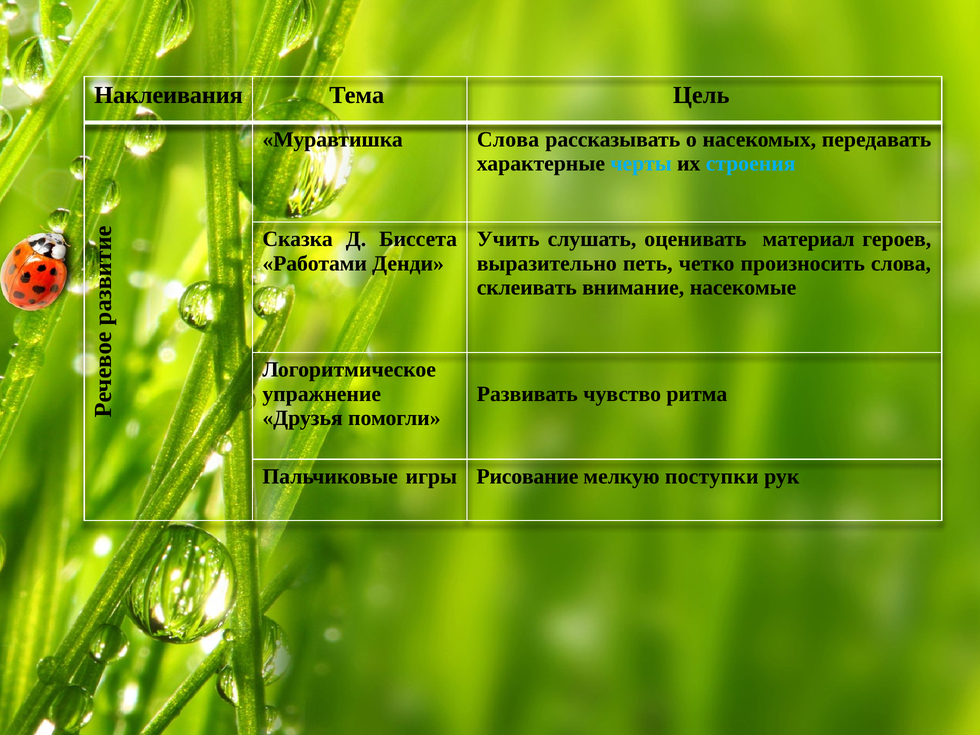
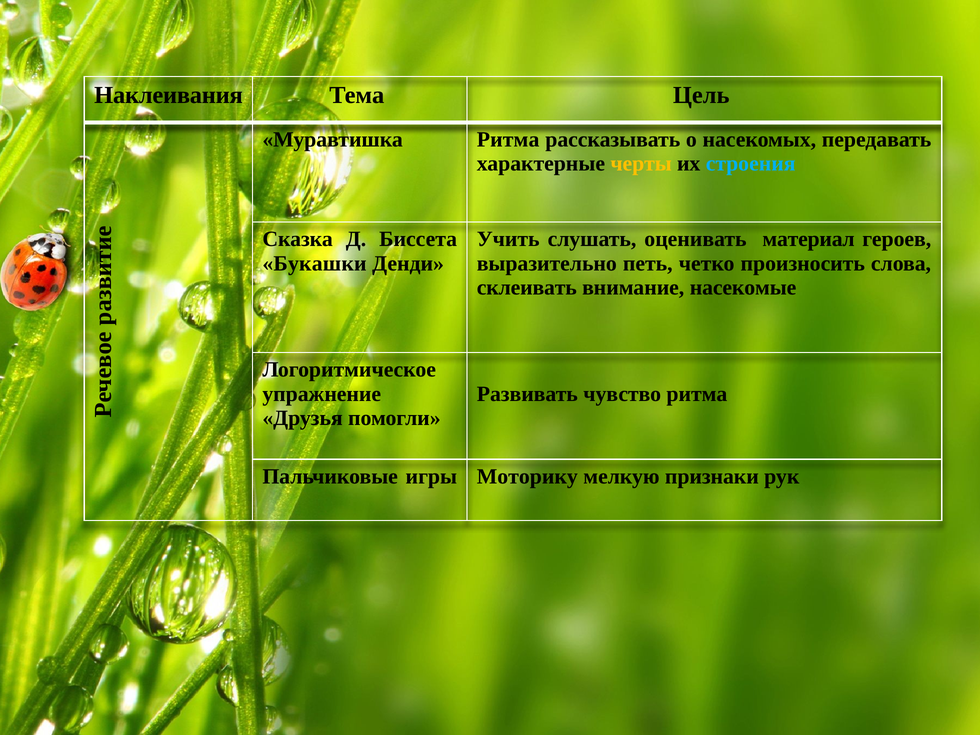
Муравтишка Слова: Слова -> Ритма (508, 140)
черты colour: light blue -> yellow (641, 164)
Работами: Работами -> Букашки (315, 263)
Рисование: Рисование -> Моторику (527, 476)
поступки: поступки -> признаки (712, 476)
